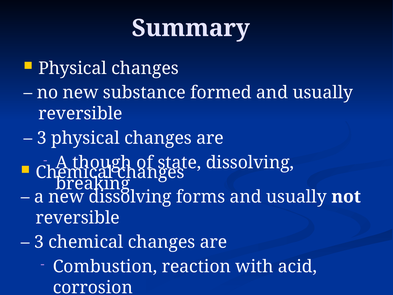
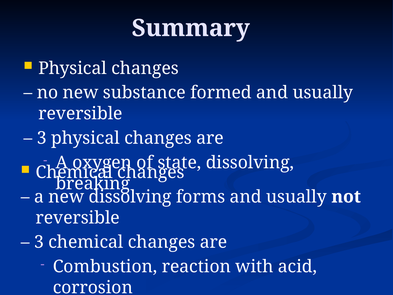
though: though -> oxygen (102, 163)
